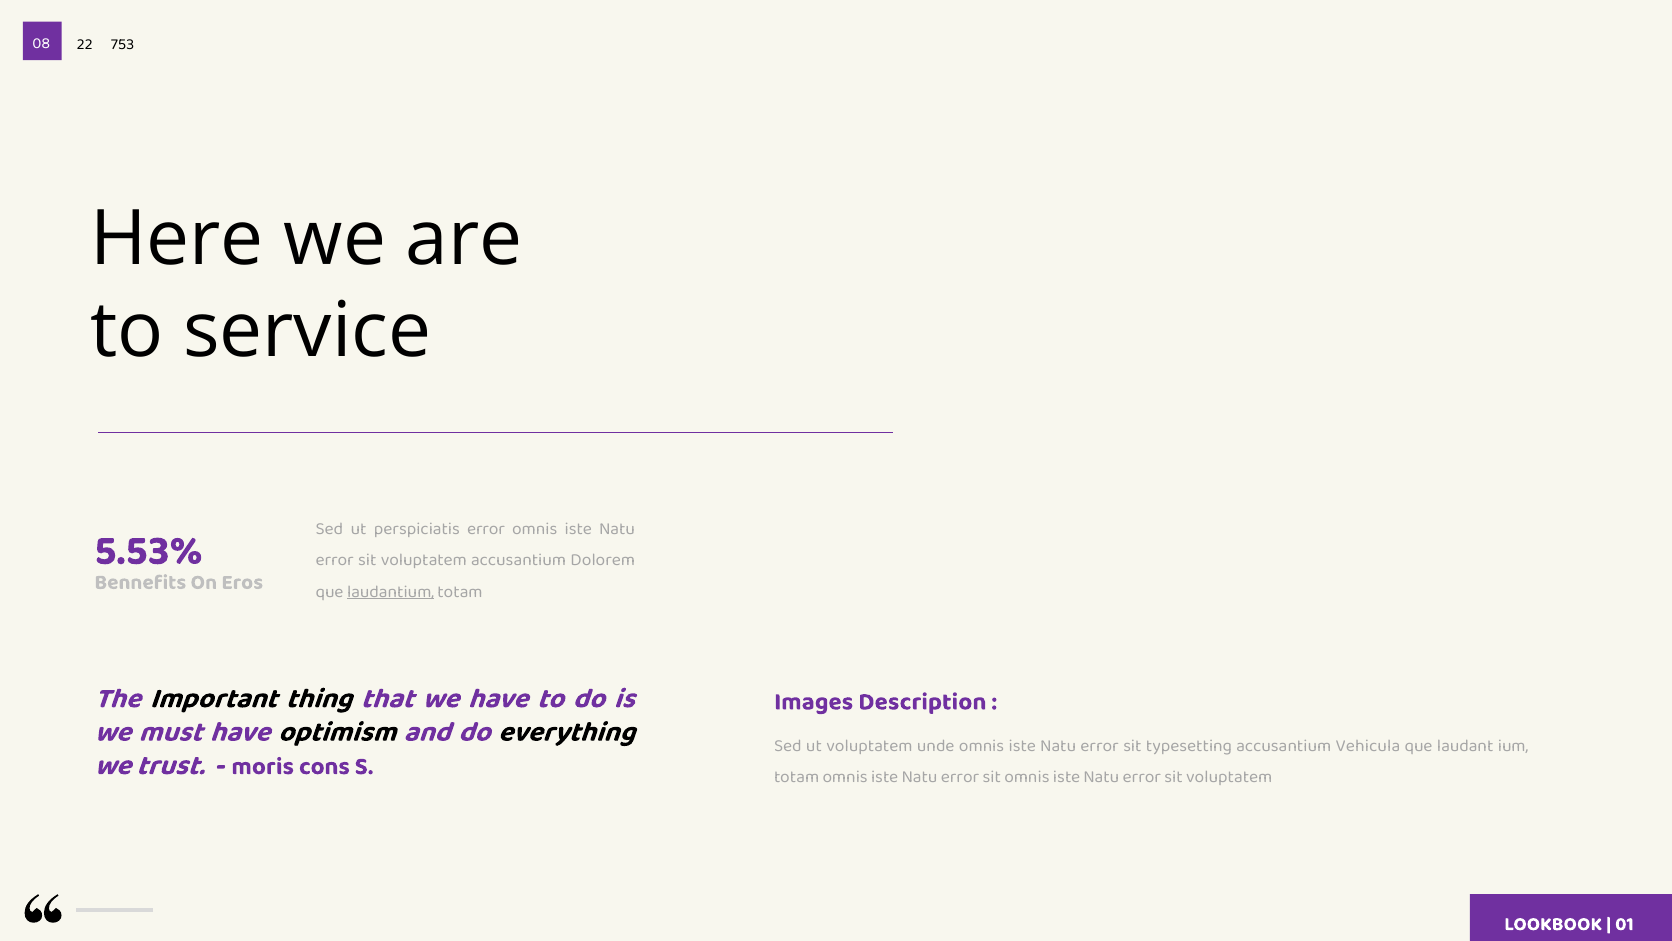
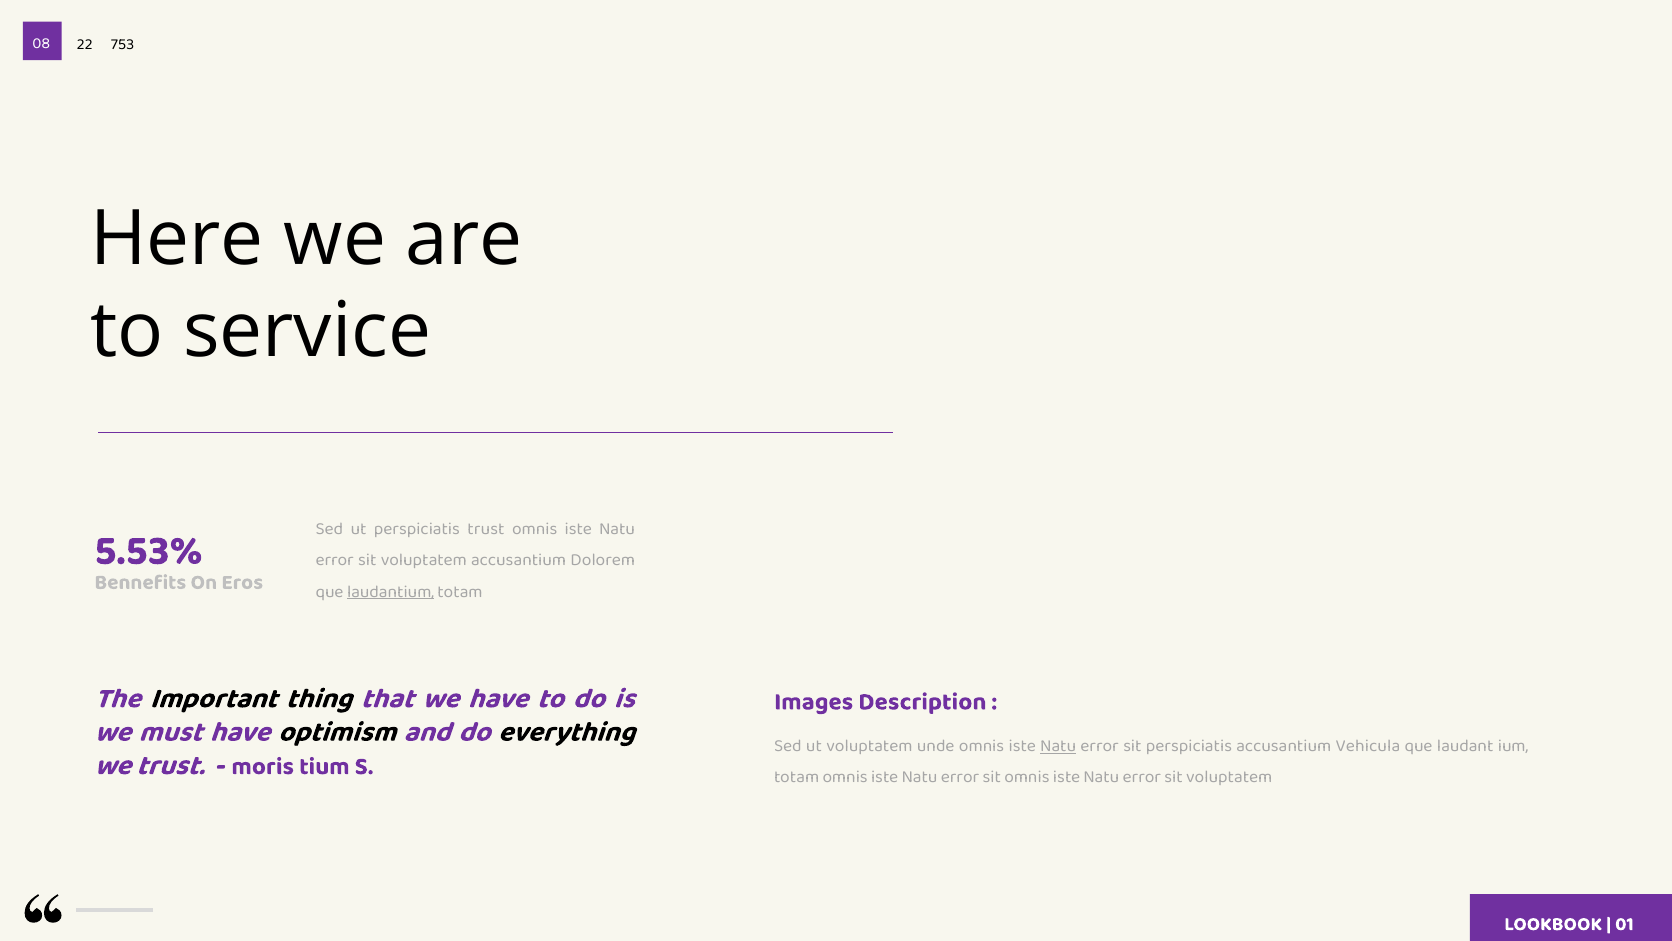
perspiciatis error: error -> trust (486, 528)
Natu underline: none -> present (1058, 745)
sit typesetting: typesetting -> perspiciatis (1189, 745)
cons: cons -> tium (324, 766)
